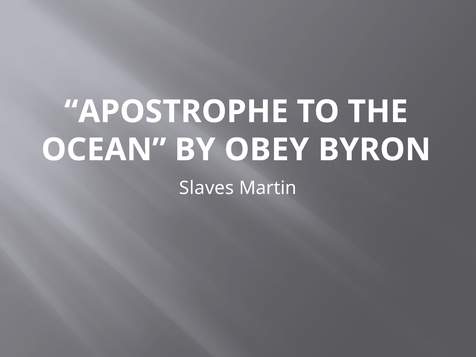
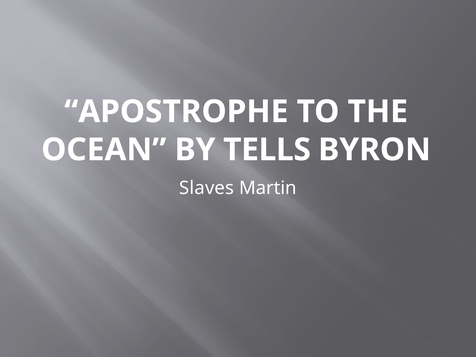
OBEY: OBEY -> TELLS (267, 150)
